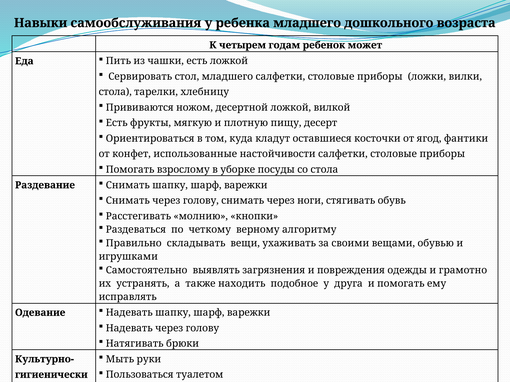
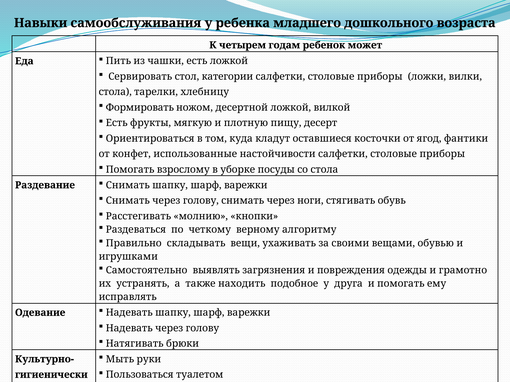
стол младшего: младшего -> категории (227, 77)
Прививаются: Прививаются -> Формировать (140, 108)
